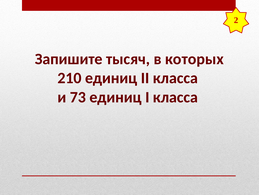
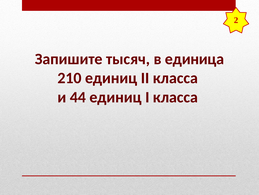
которых: которых -> единица (195, 59)
73: 73 -> 44 (78, 97)
